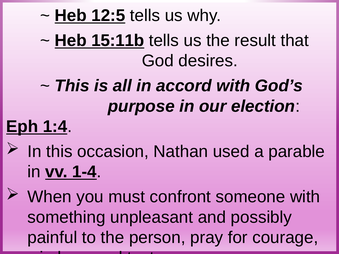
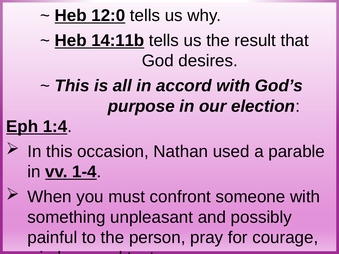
12:5: 12:5 -> 12:0 (108, 16)
15:11b: 15:11b -> 14:11b (118, 41)
